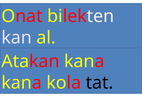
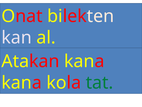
tat colour: black -> green (99, 82)
